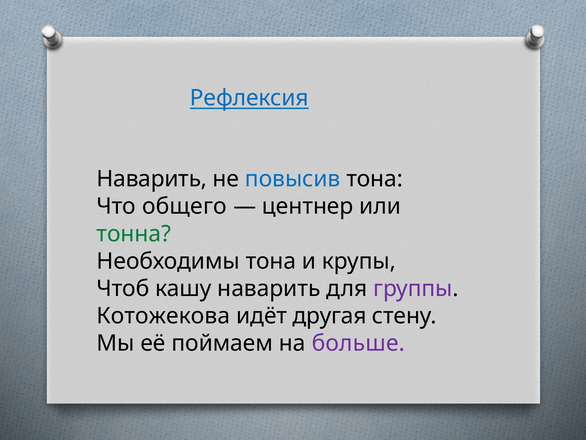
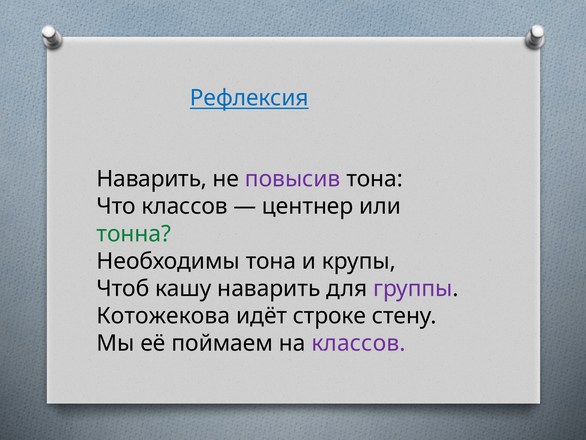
повысив colour: blue -> purple (293, 179)
Что общего: общего -> классов (185, 206)
другая: другая -> строке (329, 316)
на больше: больше -> классов (358, 343)
